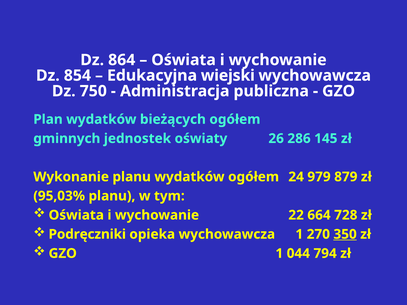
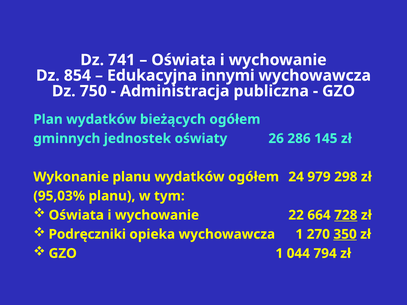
864: 864 -> 741 (122, 60)
wiejski: wiejski -> innymi (228, 76)
879: 879 -> 298 (346, 177)
728 underline: none -> present (346, 215)
